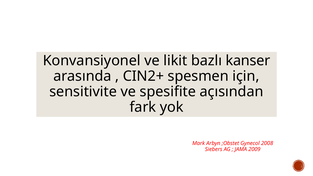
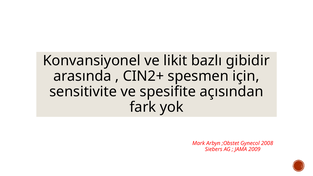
kanser: kanser -> gibidir (248, 61)
